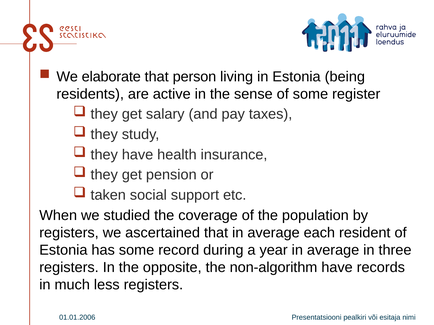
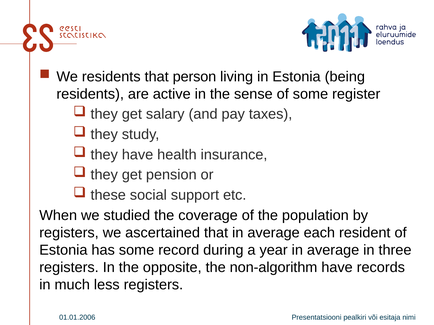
We elaborate: elaborate -> residents (111, 77)
taken: taken -> these (108, 195)
